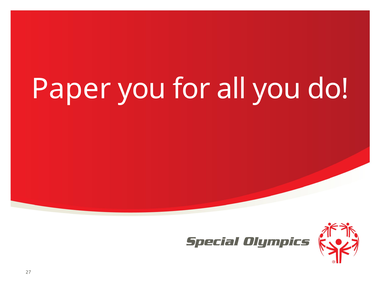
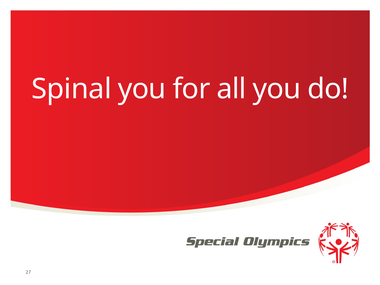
Paper: Paper -> Spinal (71, 89)
